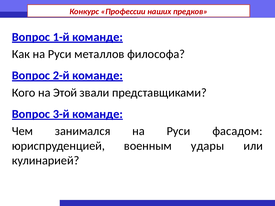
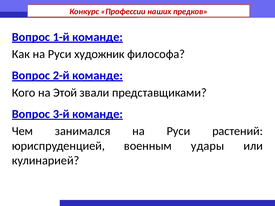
металлов: металлов -> художник (99, 54)
фасадом: фасадом -> растений (238, 131)
